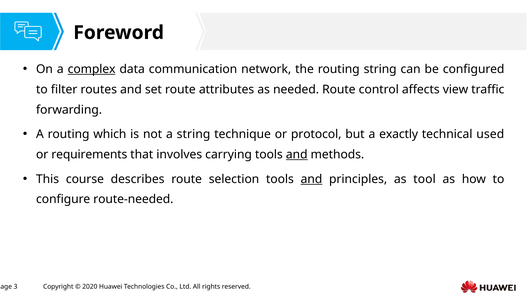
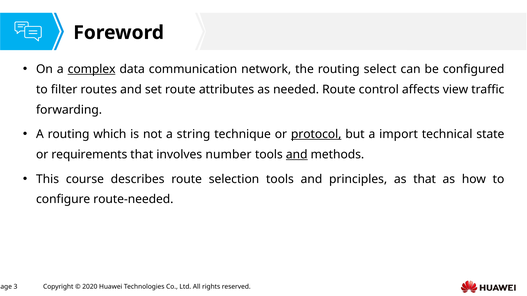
routing string: string -> select (380, 69)
protocol underline: none -> present (316, 134)
exactly: exactly -> import (399, 134)
used: used -> state (490, 134)
carrying: carrying -> number (229, 155)
and underline: present -> none (311, 179)
as tool: tool -> that (425, 179)
